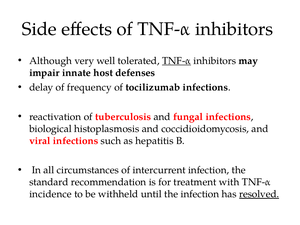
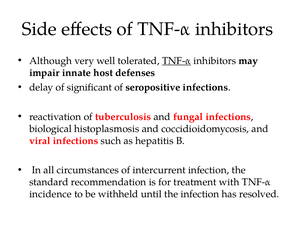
frequency: frequency -> significant (89, 87)
tocilizumab: tocilizumab -> seropositive (153, 87)
resolved underline: present -> none (259, 194)
